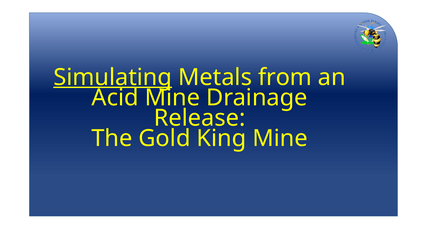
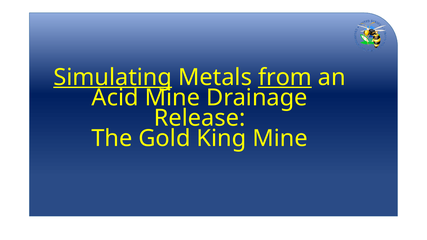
from underline: none -> present (285, 77)
